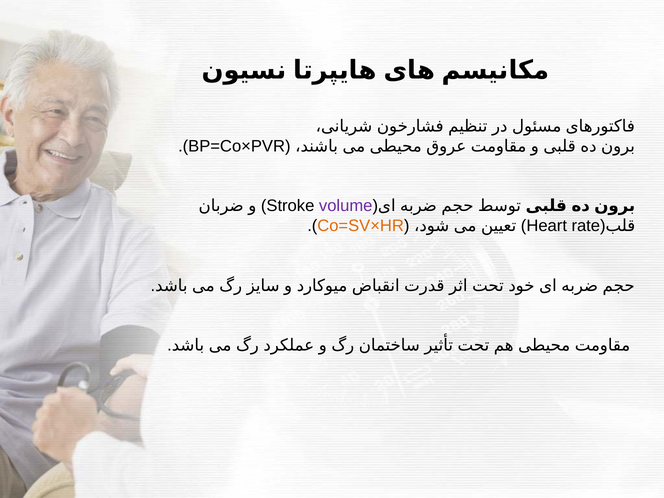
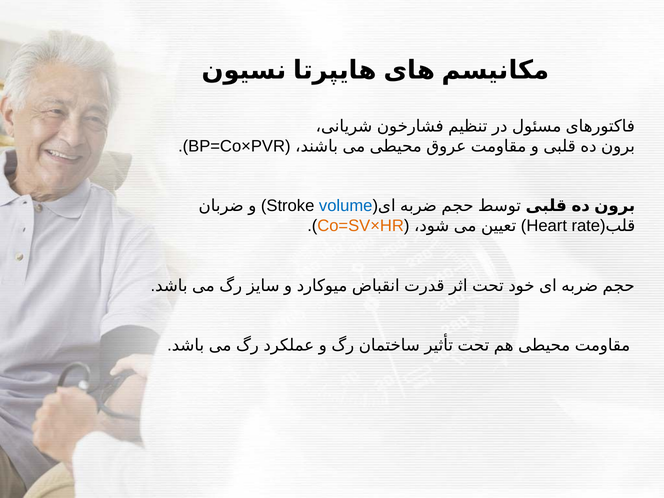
volume colour: purple -> blue (346, 206)
